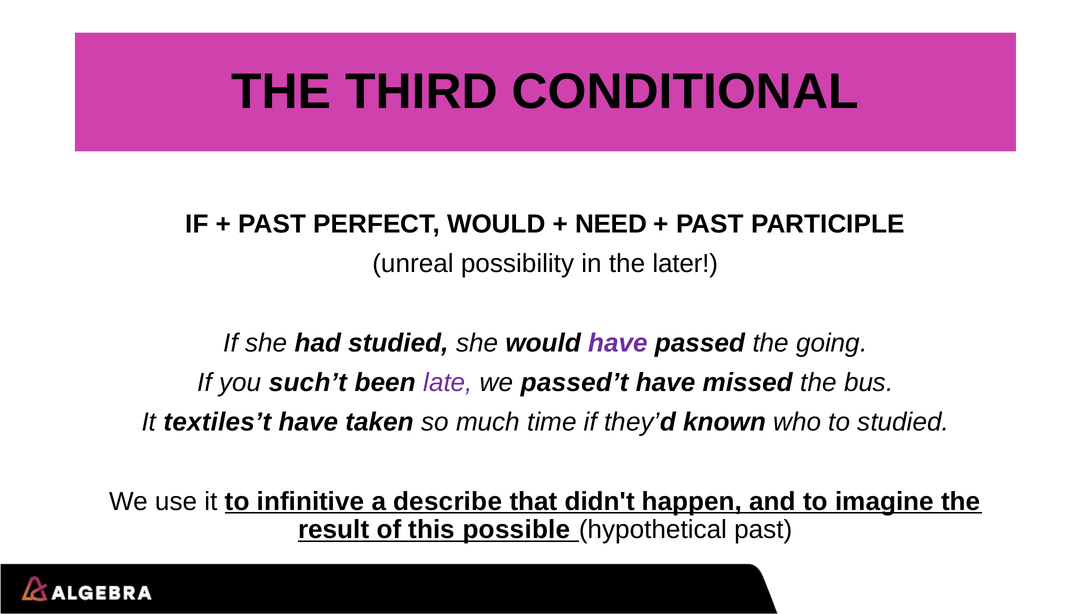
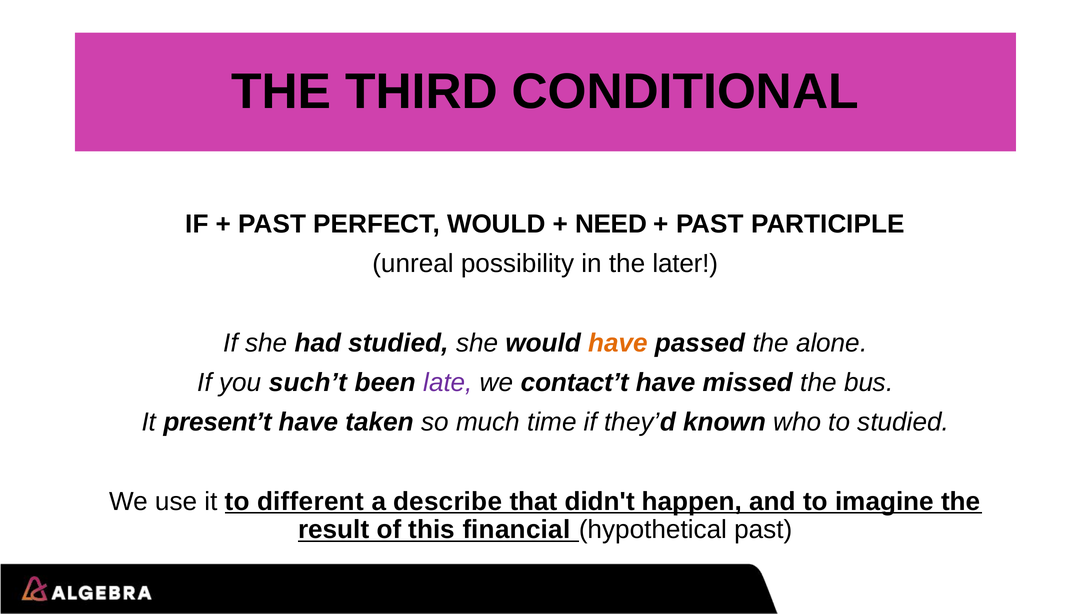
have colour: purple -> orange (618, 343)
going: going -> alone (832, 343)
passed’t: passed’t -> contact’t (575, 382)
textiles’t: textiles’t -> present’t (218, 422)
infinitive: infinitive -> different (310, 501)
possible: possible -> financial (516, 529)
